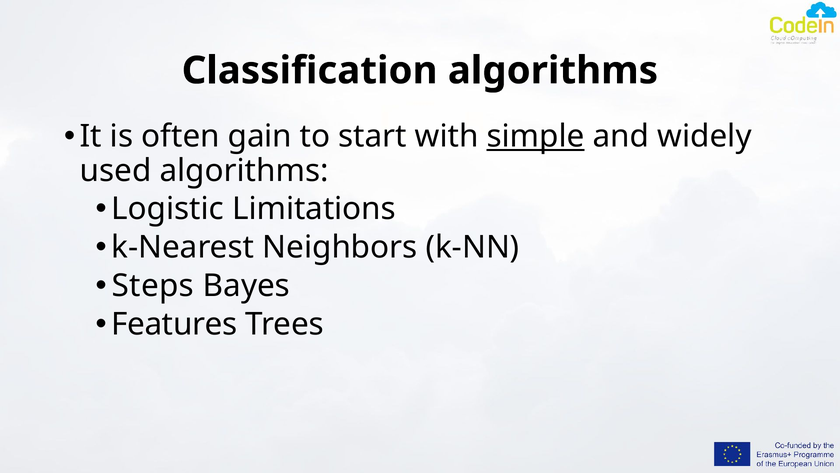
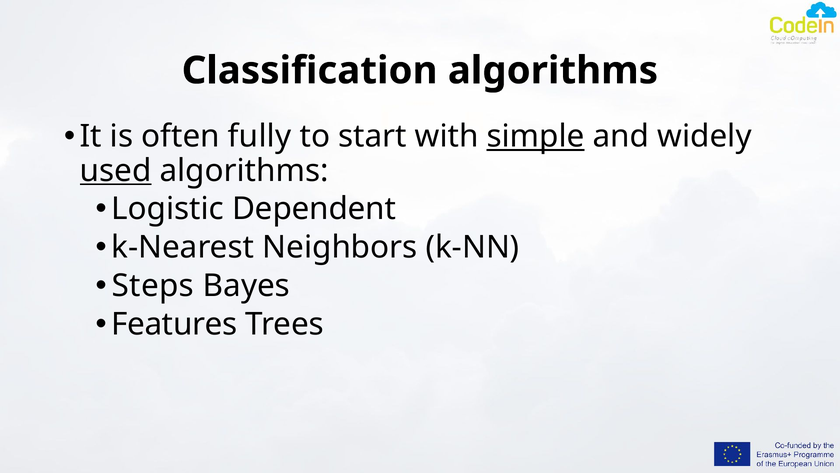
gain: gain -> fully (260, 136)
used underline: none -> present (116, 170)
Limitations: Limitations -> Dependent (314, 209)
